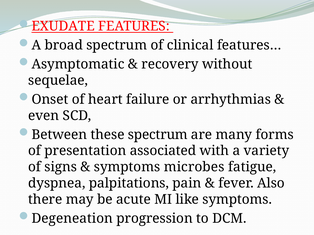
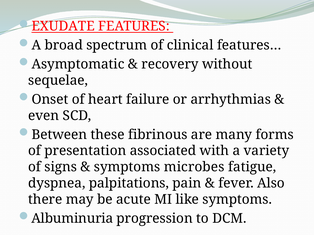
these spectrum: spectrum -> fibrinous (158, 135)
Degeneation: Degeneation -> Albuminuria (72, 219)
